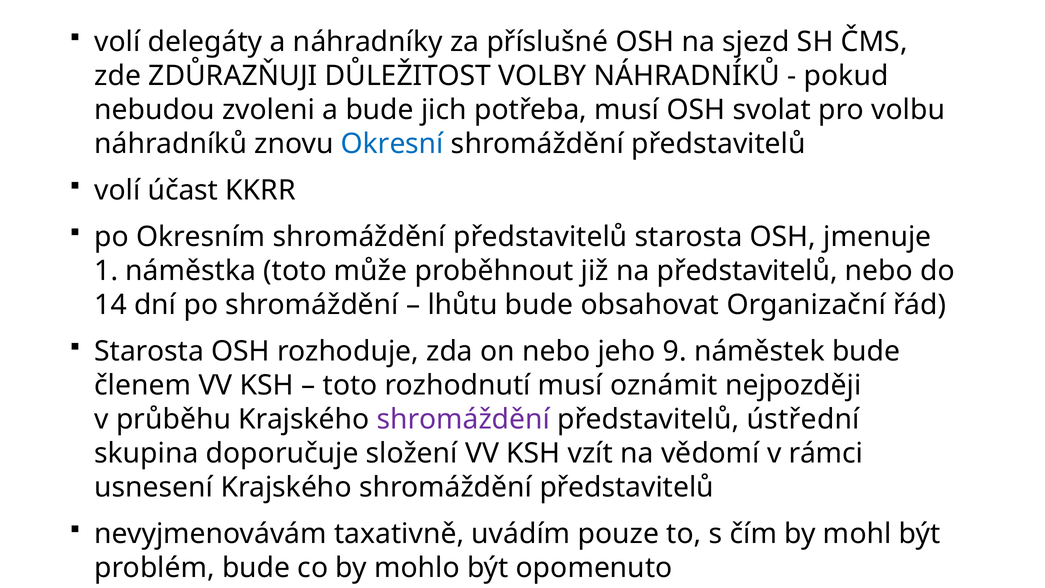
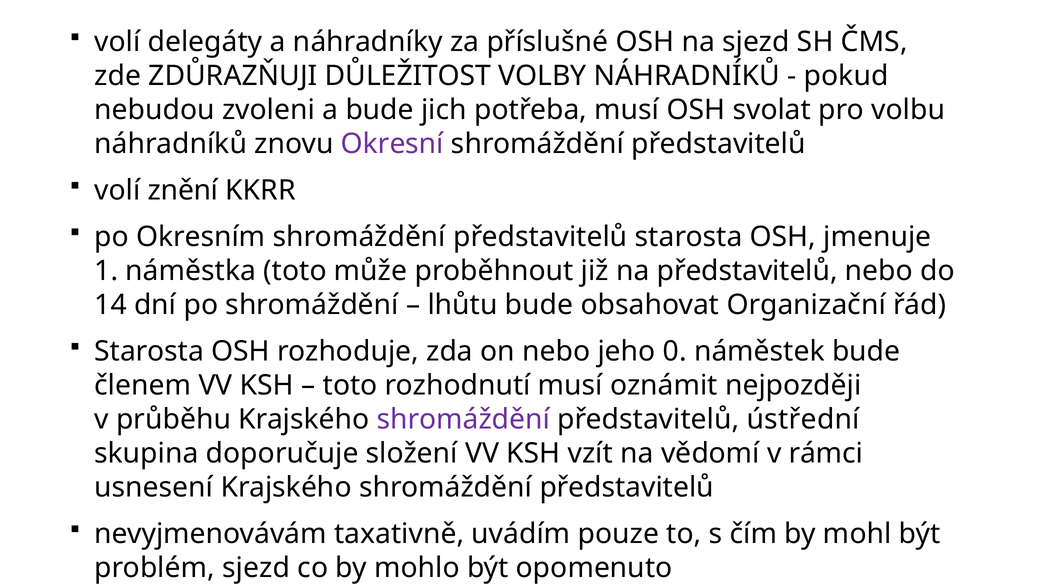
Okresní colour: blue -> purple (392, 144)
účast: účast -> znění (183, 190)
9: 9 -> 0 (675, 351)
problém bude: bude -> sjezd (256, 568)
